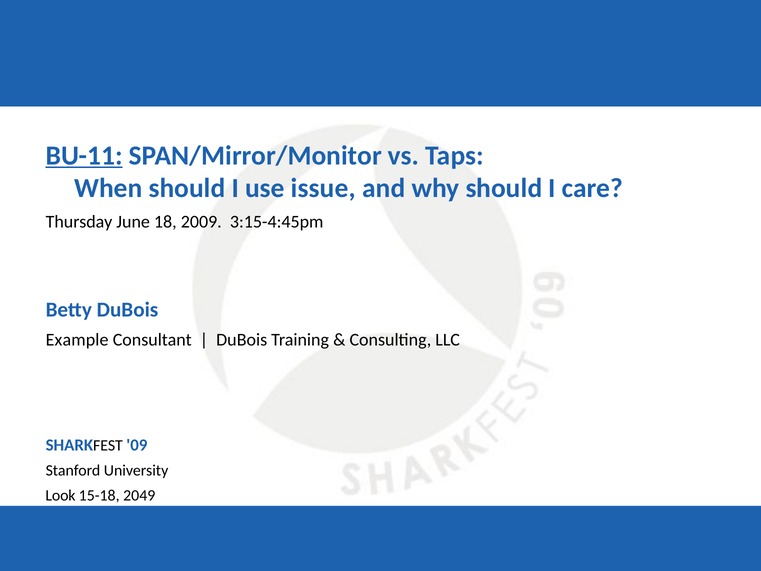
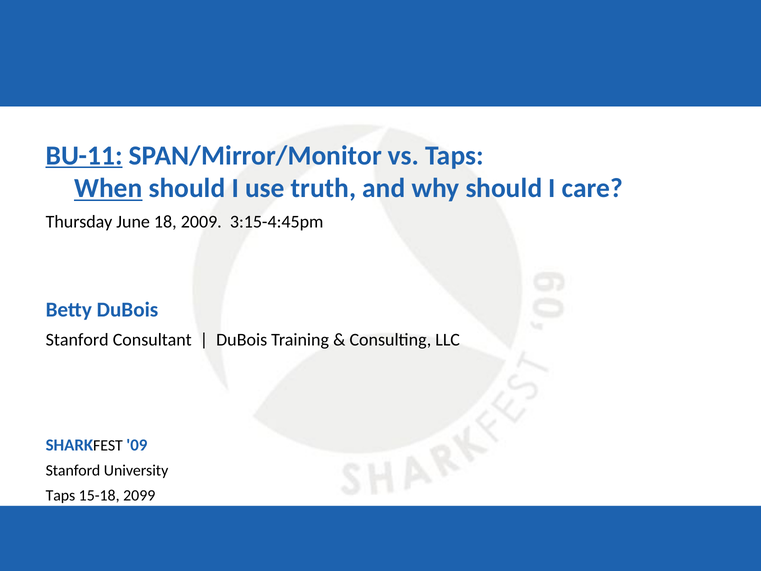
When underline: none -> present (108, 188)
issue: issue -> truth (323, 188)
Example: Example -> Stanford (77, 340)
Look: Look -> Taps (60, 495)
2049: 2049 -> 2099 (139, 495)
